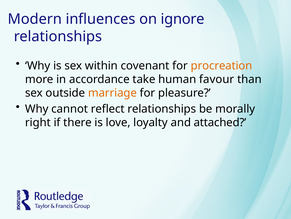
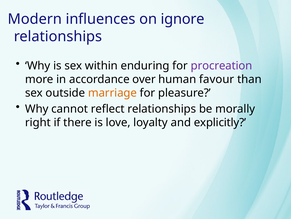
covenant: covenant -> enduring (145, 65)
procreation colour: orange -> purple (222, 65)
take: take -> over (144, 79)
attached: attached -> explicitly (220, 122)
